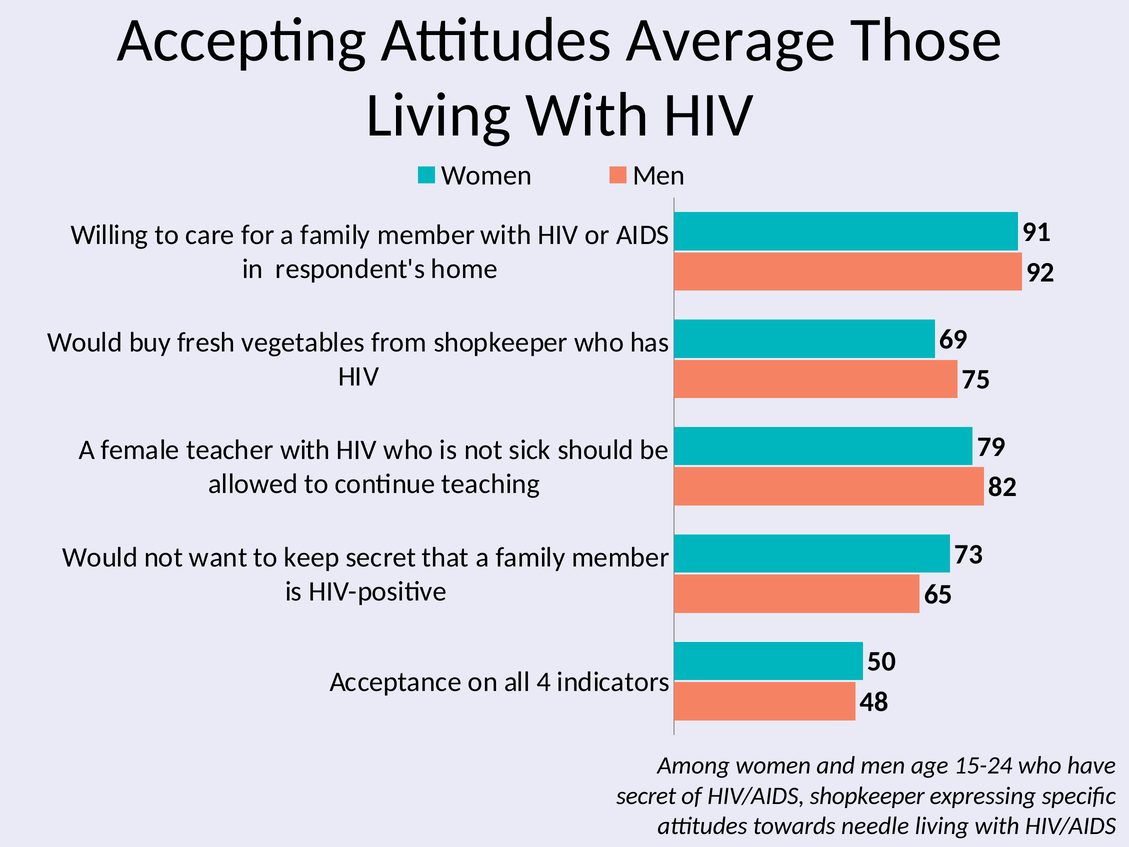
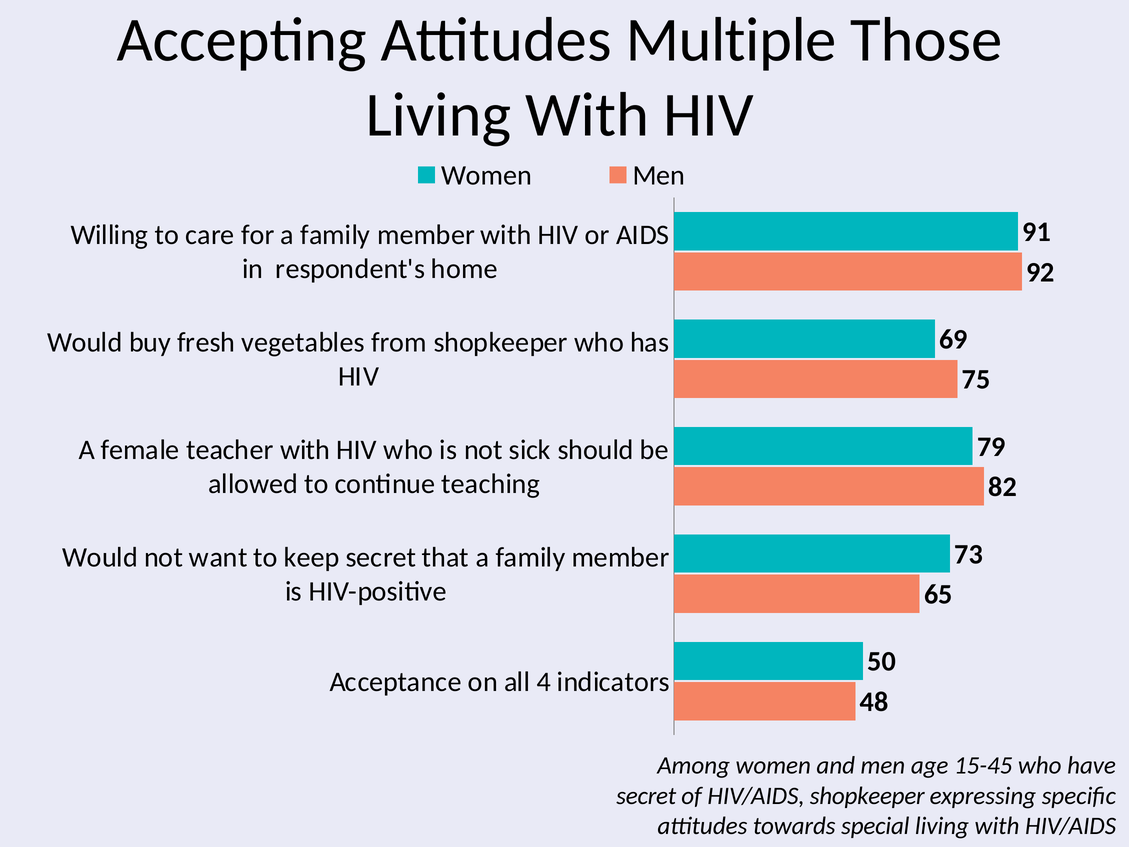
Average: Average -> Multiple (731, 40)
15-24: 15-24 -> 15-45 (983, 765)
needle: needle -> special (875, 826)
